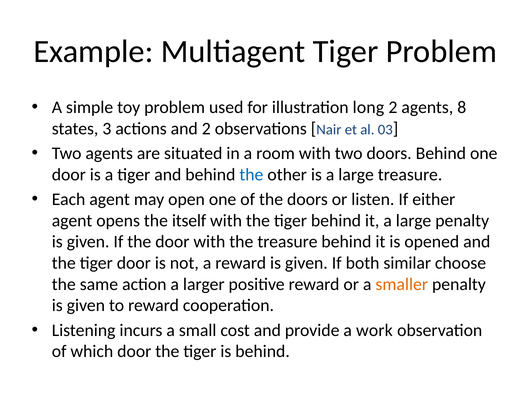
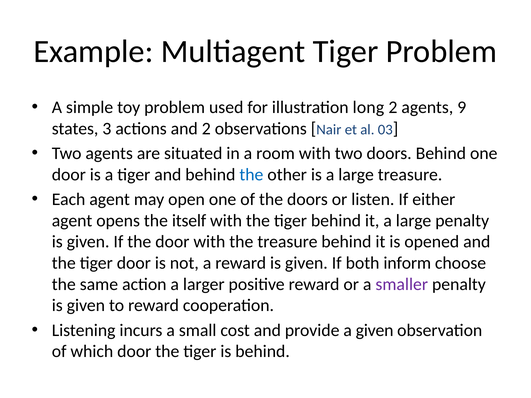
8: 8 -> 9 (462, 107)
similar: similar -> inform (407, 263)
smaller colour: orange -> purple (402, 284)
a work: work -> given (375, 330)
